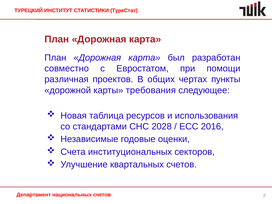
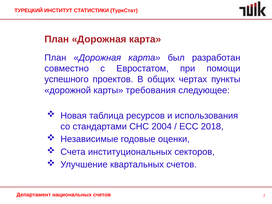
различная: различная -> успешного (67, 79)
2028: 2028 -> 2004 (162, 127)
2016: 2016 -> 2018 (212, 127)
